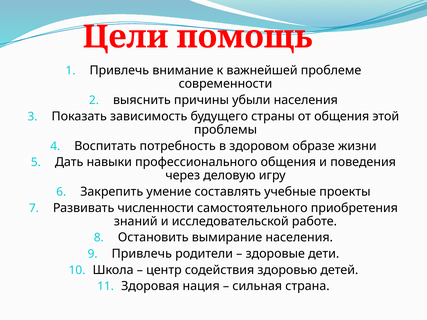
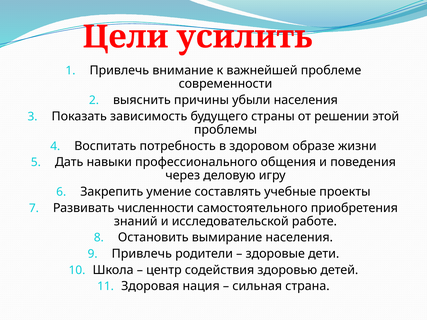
помощь: помощь -> усилить (245, 37)
от общения: общения -> решении (342, 116)
